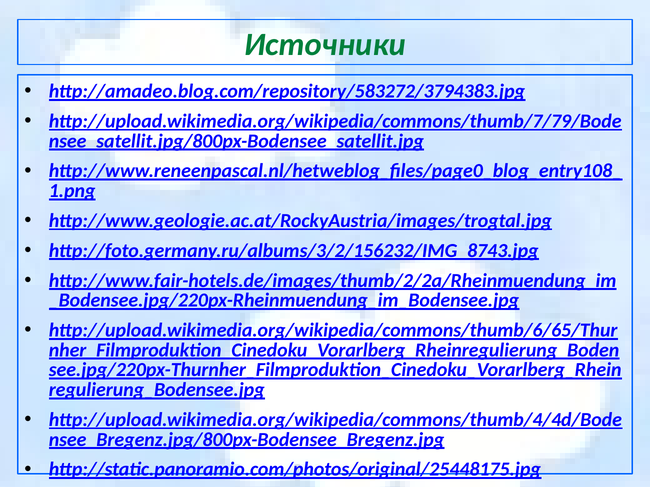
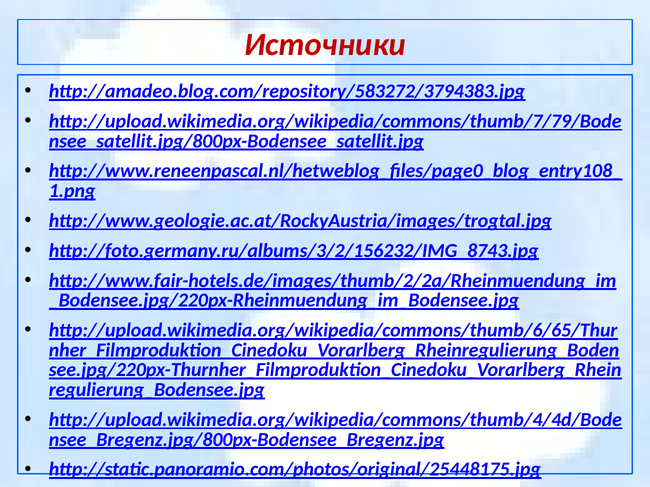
Источники colour: green -> red (325, 45)
